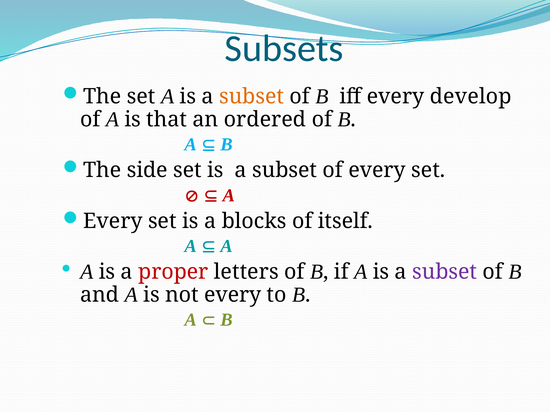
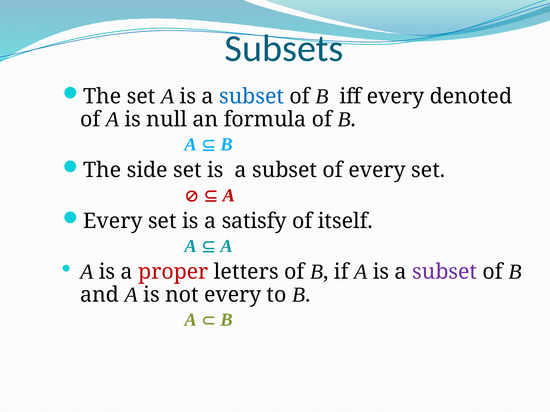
subset colour: orange -> blue (252, 97)
develop: develop -> denoted (471, 97)
that: that -> null (167, 120)
ordered: ordered -> formula (265, 120)
blocks: blocks -> satisfy (254, 221)
